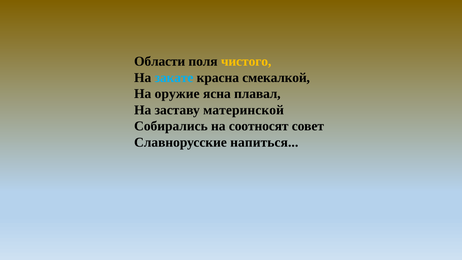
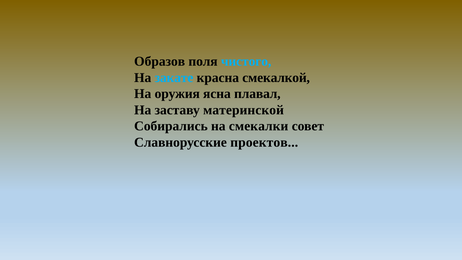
Области: Области -> Образов (160, 61)
чистого colour: yellow -> light blue (246, 61)
оружие: оружие -> оружия (177, 94)
соотносят: соотносят -> смекалки (259, 126)
напиться: напиться -> проектов (264, 142)
